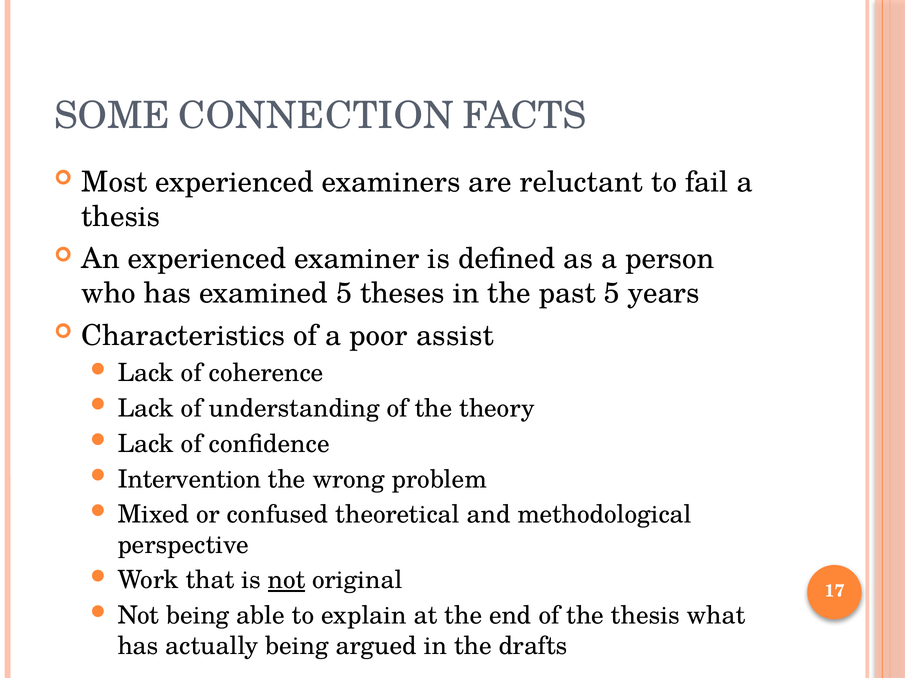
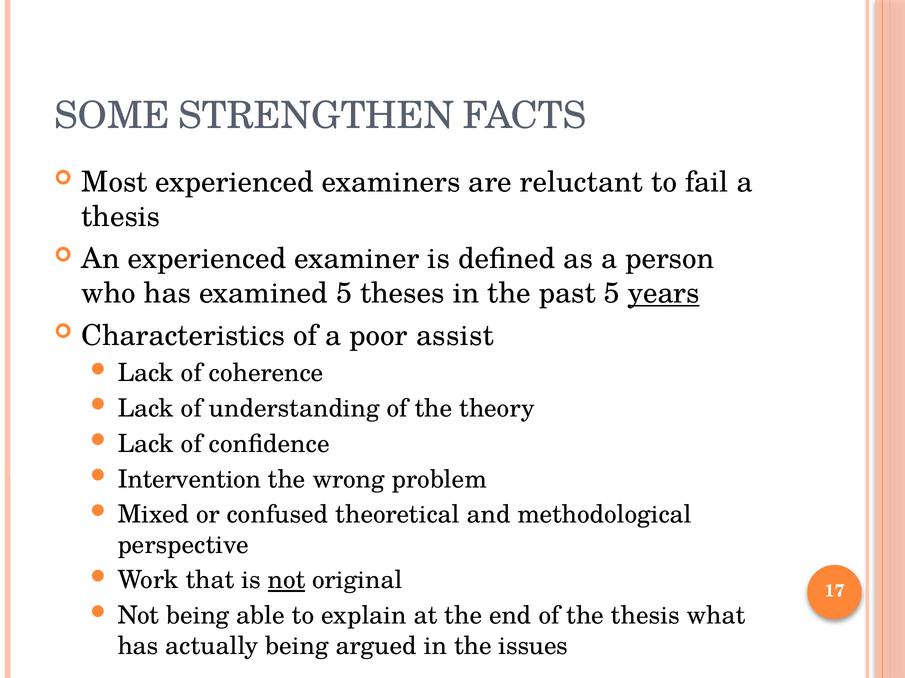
CONNECTION: CONNECTION -> STRENGTHEN (316, 116)
years underline: none -> present (664, 294)
drafts: drafts -> issues (533, 646)
